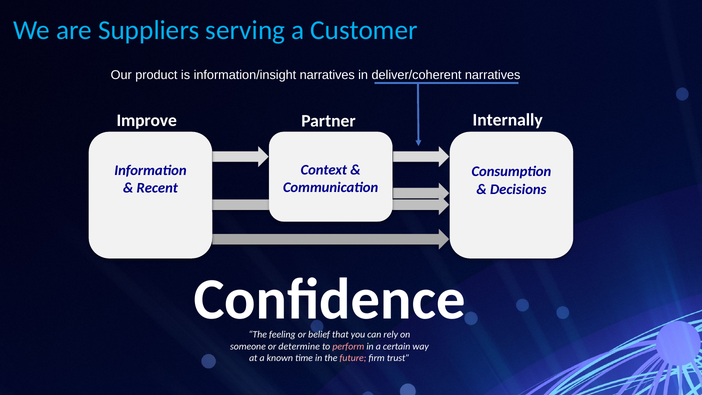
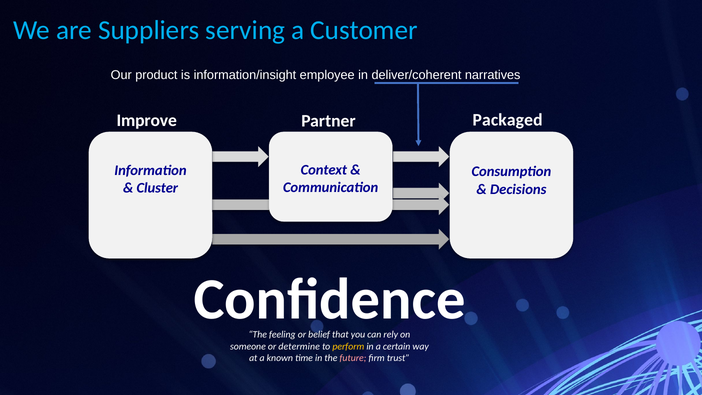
information/insight narratives: narratives -> employee (327, 75)
Internally: Internally -> Packaged (508, 120)
Recent: Recent -> Cluster (157, 188)
perform colour: pink -> yellow (348, 346)
